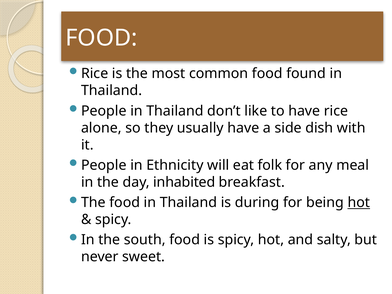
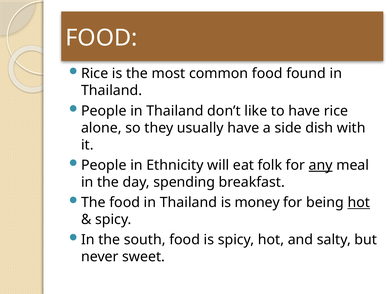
any underline: none -> present (321, 165)
inhabited: inhabited -> spending (184, 182)
during: during -> money (257, 202)
